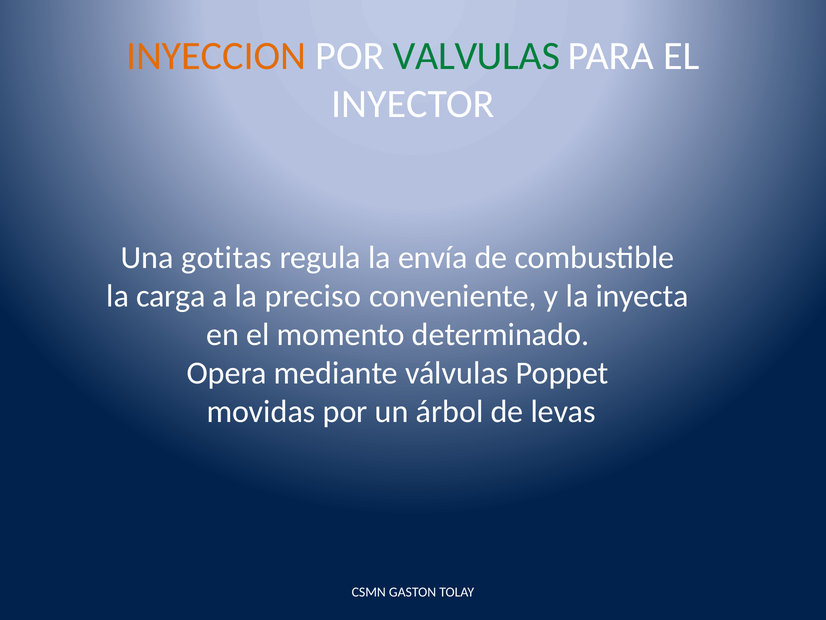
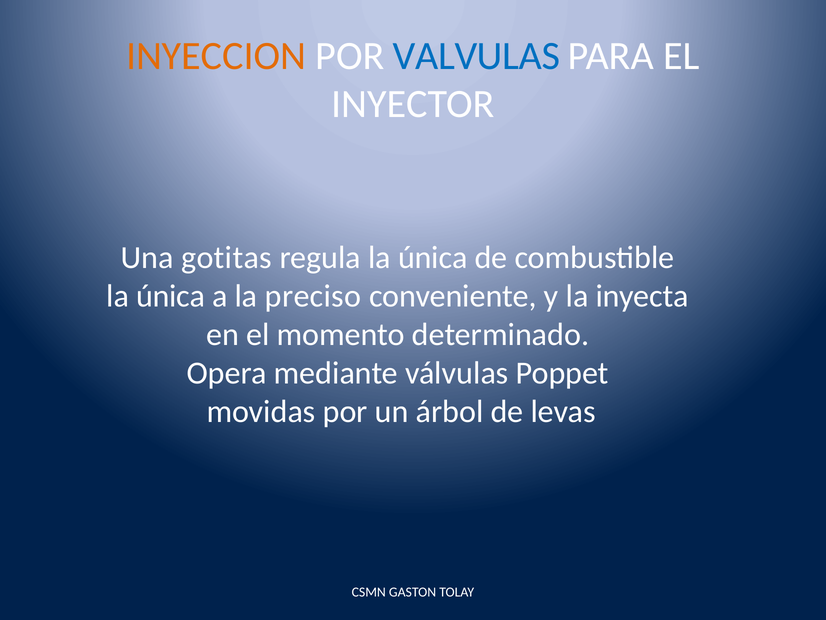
VALVULAS colour: green -> blue (476, 56)
regula la envía: envía -> única (433, 257)
carga: carga -> única (171, 296)
